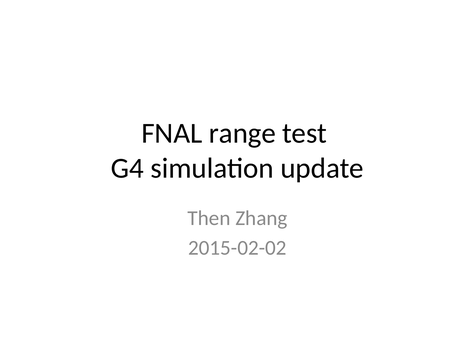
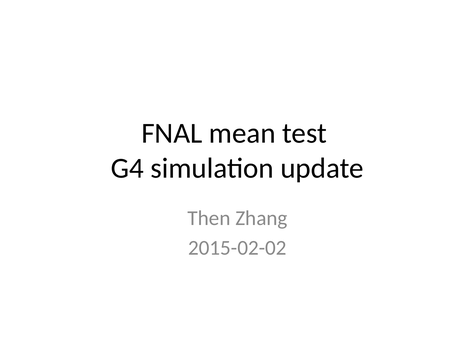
range: range -> mean (242, 133)
